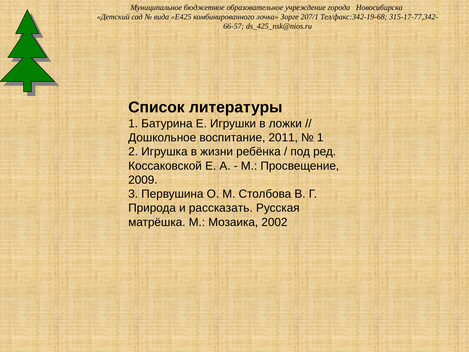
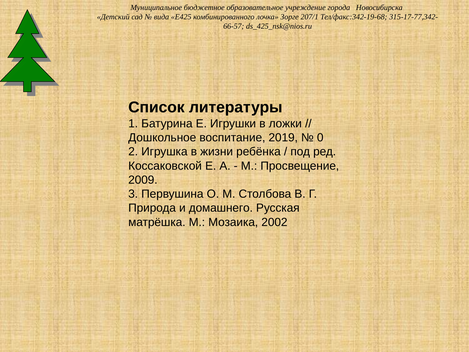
2011: 2011 -> 2019 (283, 138)
1: 1 -> 0 (320, 138)
рассказать: рассказать -> домашнего (221, 208)
